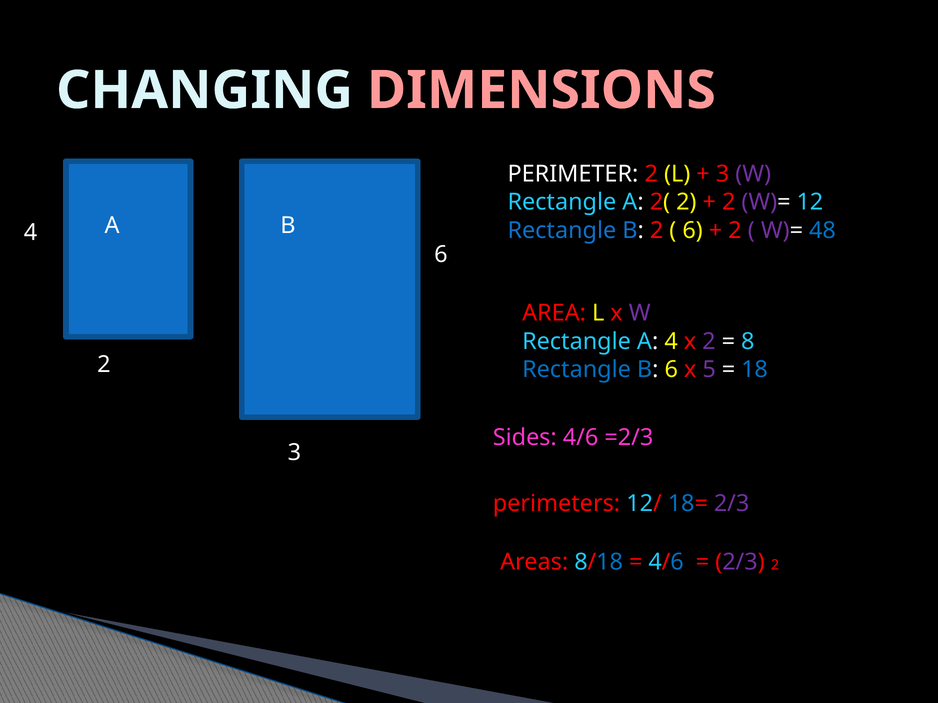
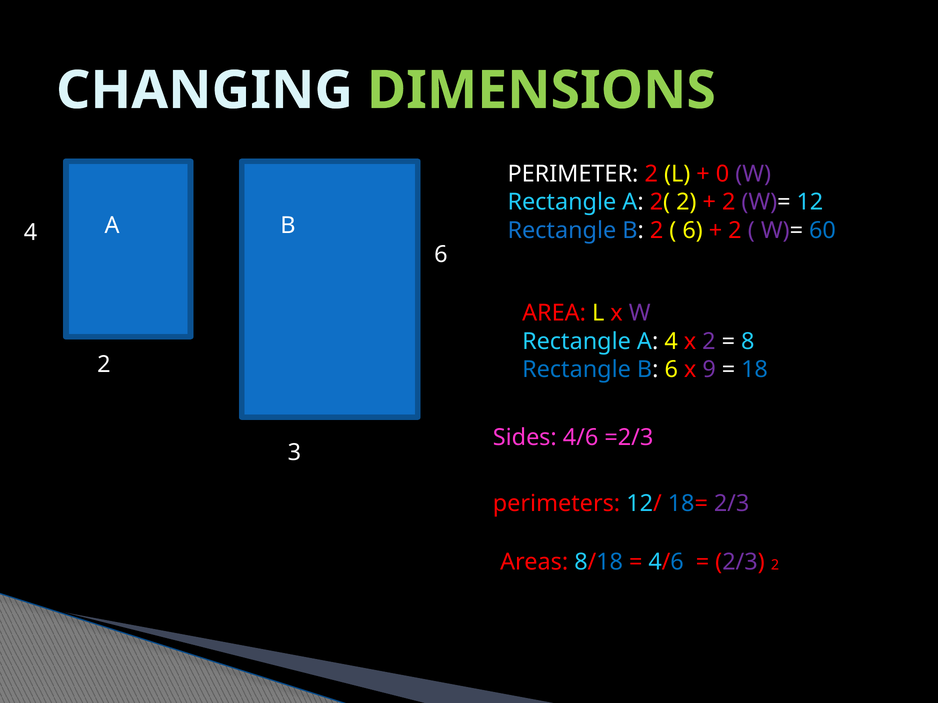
DIMENSIONS colour: pink -> light green (541, 91)
3: 3 -> 0 (722, 174)
48: 48 -> 60 (822, 230)
5: 5 -> 9 (709, 370)
